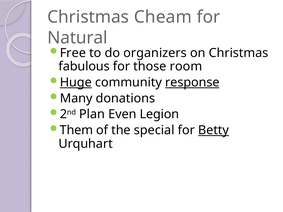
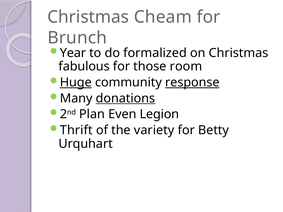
Natural: Natural -> Brunch (77, 38)
Free: Free -> Year (73, 53)
organizers: organizers -> formalized (155, 53)
donations underline: none -> present (125, 98)
Them: Them -> Thrift (76, 130)
special: special -> variety (154, 130)
Betty underline: present -> none (214, 130)
